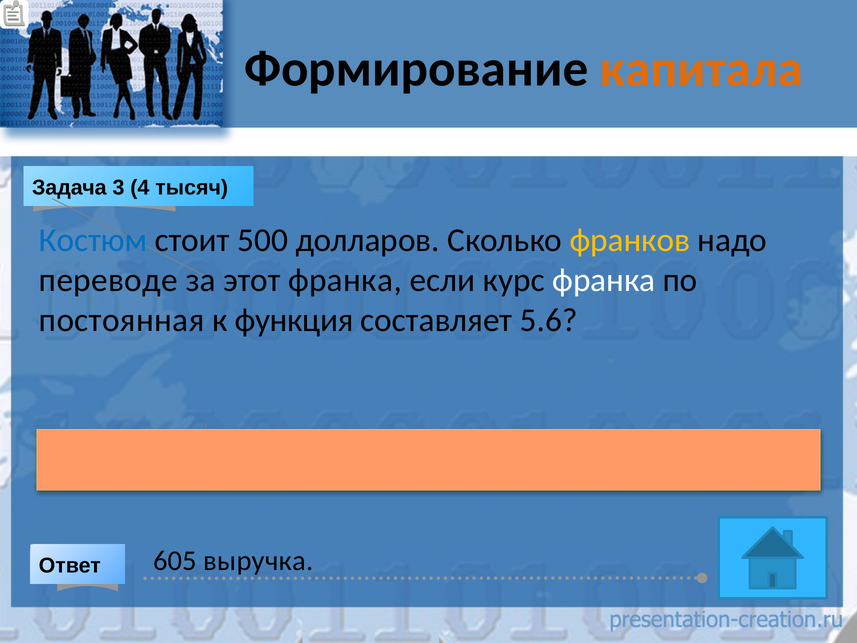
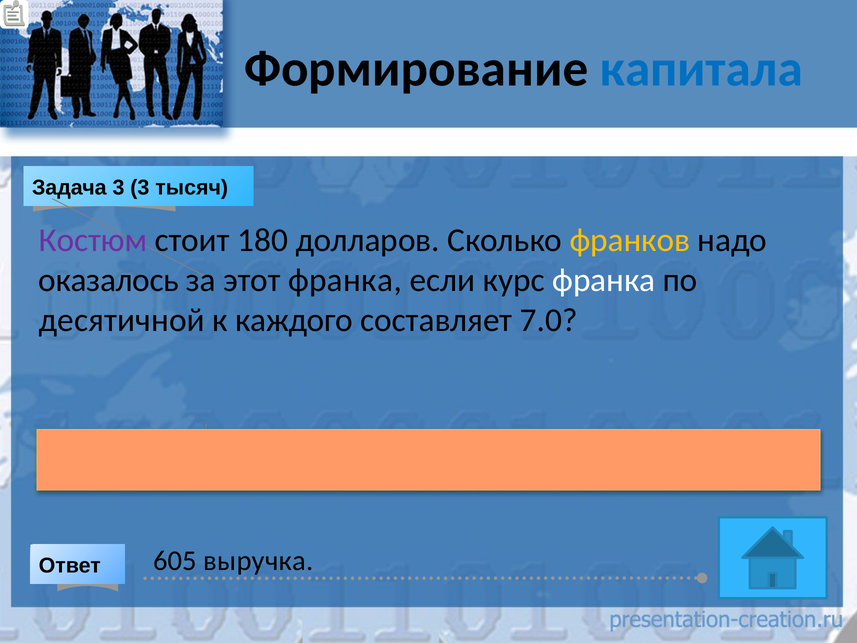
капитала colour: orange -> blue (701, 69)
3 4: 4 -> 3 (140, 187)
Костюм colour: blue -> purple (93, 240)
500: 500 -> 180 (263, 240)
переводе: переводе -> оказалось (109, 280)
постоянная: постоянная -> десятичной (122, 320)
функция: функция -> каждого (294, 320)
5.6: 5.6 -> 7.0 (549, 320)
